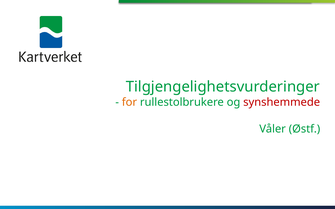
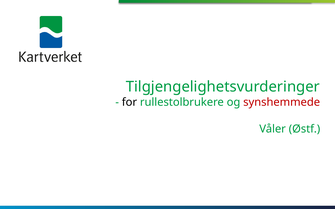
for colour: orange -> black (129, 102)
